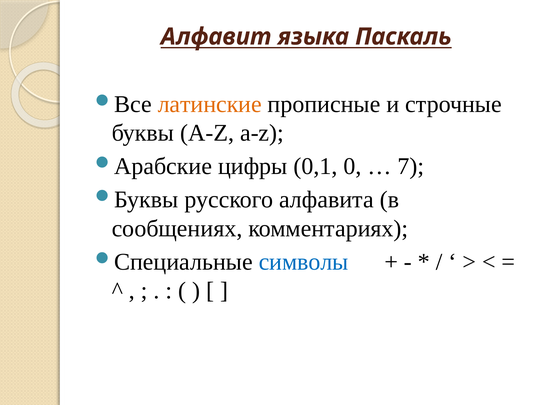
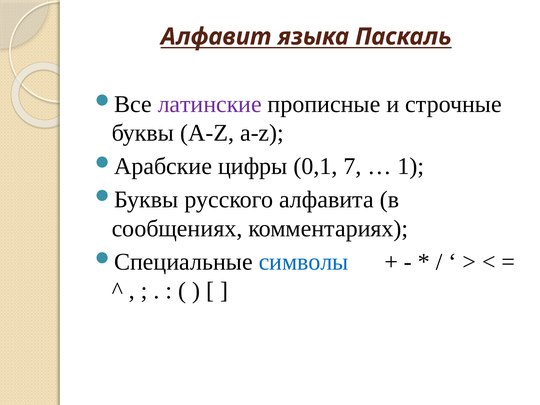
латинские colour: orange -> purple (210, 104)
0: 0 -> 7 (352, 166)
7: 7 -> 1 (411, 166)
